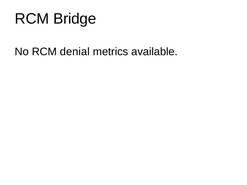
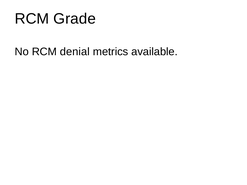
Bridge: Bridge -> Grade (75, 19)
